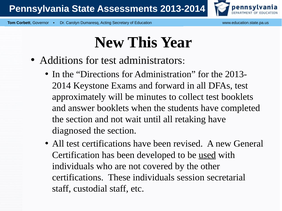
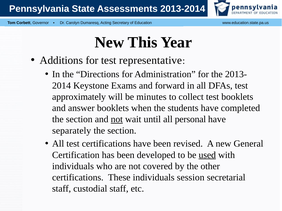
administrators: administrators -> representative (151, 60)
not underline: none -> present (117, 120)
retaking: retaking -> personal (190, 120)
diagnosed: diagnosed -> separately (72, 131)
